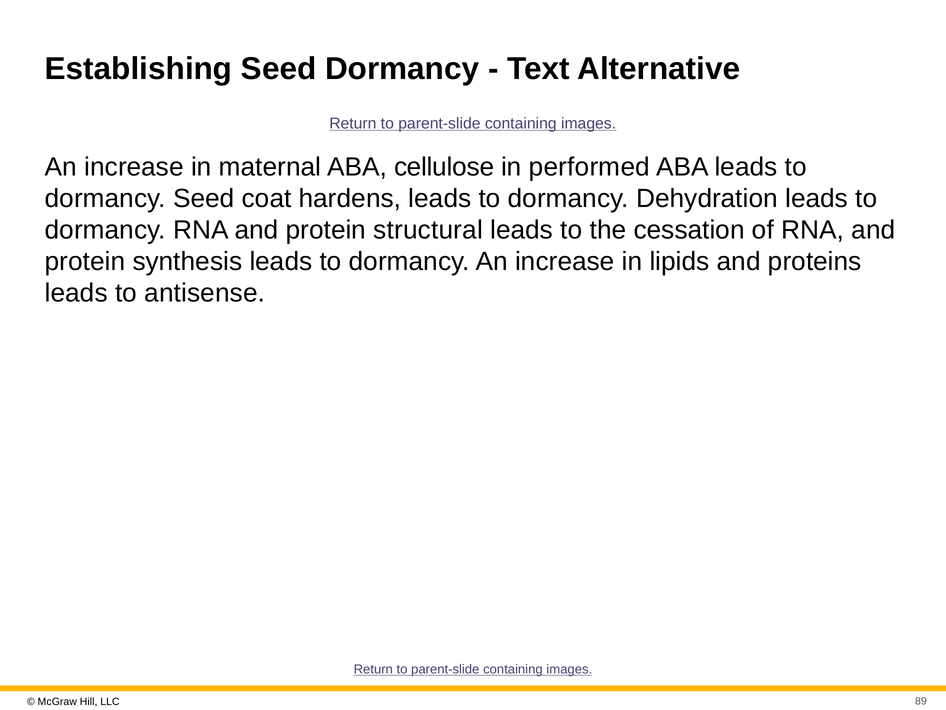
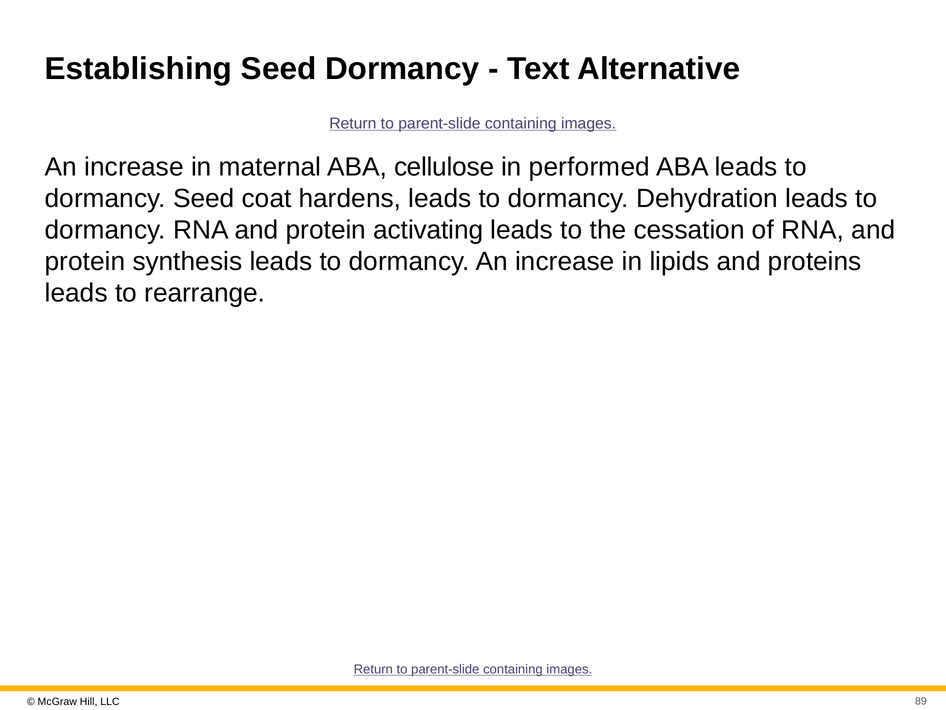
structural: structural -> activating (428, 230)
antisense: antisense -> rearrange (205, 293)
